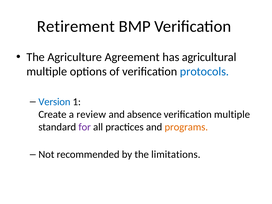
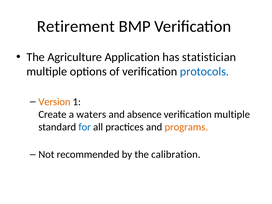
Agreement: Agreement -> Application (132, 57)
agricultural: agricultural -> statistician (209, 57)
Version colour: blue -> orange (54, 102)
review: review -> waters (91, 114)
for colour: purple -> blue (85, 127)
limitations: limitations -> calibration (176, 155)
